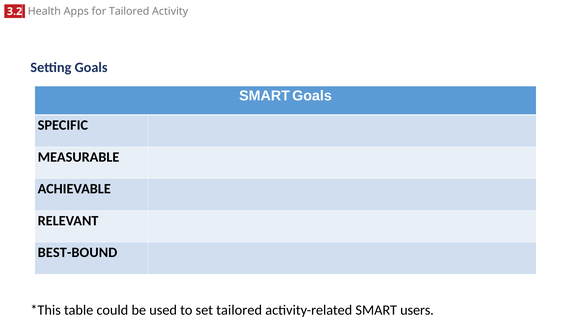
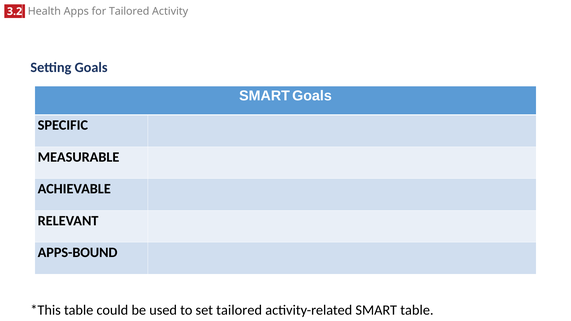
BEST-BOUND: BEST-BOUND -> APPS-BOUND (78, 253)
SMART users: users -> table (417, 310)
